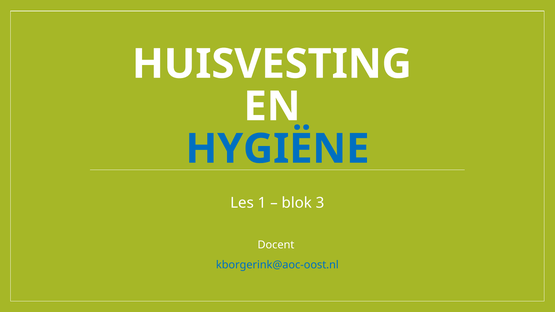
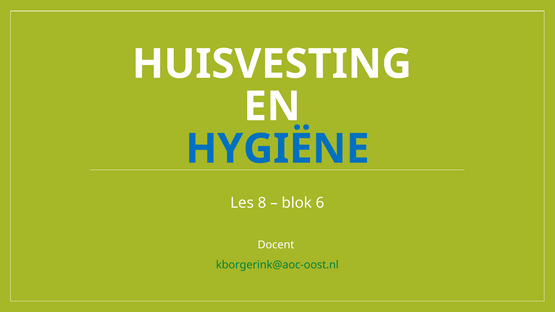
1: 1 -> 8 (262, 203)
3: 3 -> 6 (320, 203)
kborgerink@aoc-oost.nl colour: blue -> green (277, 265)
